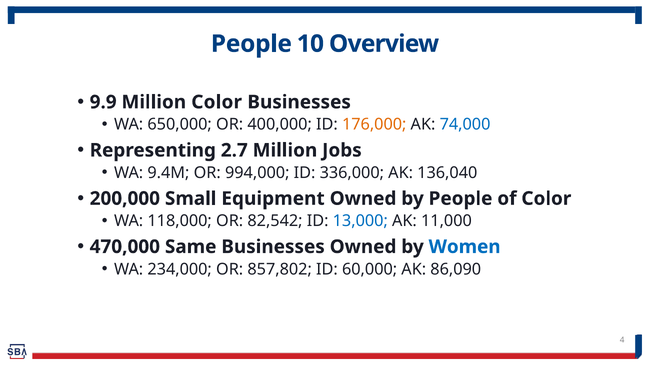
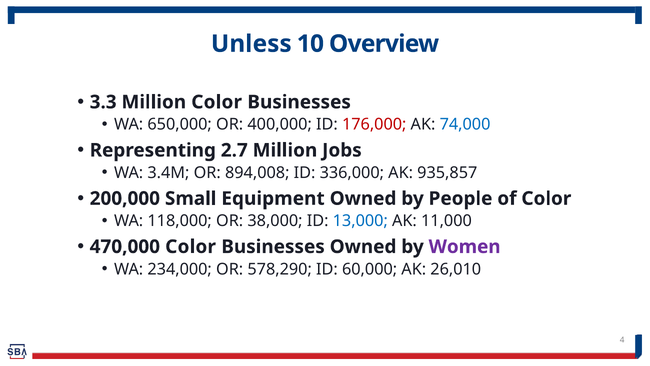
People: People -> Unless (251, 44)
9.9: 9.9 -> 3.3 (103, 102)
176,000 colour: orange -> red (374, 124)
9.4M: 9.4M -> 3.4M (168, 173)
994,000: 994,000 -> 894,008 (257, 173)
136,040: 136,040 -> 935,857 (447, 173)
82,542: 82,542 -> 38,000 (275, 221)
470,000 Same: Same -> Color (191, 247)
Women colour: blue -> purple (465, 247)
857,802: 857,802 -> 578,290 (280, 269)
86,090: 86,090 -> 26,010 (456, 269)
